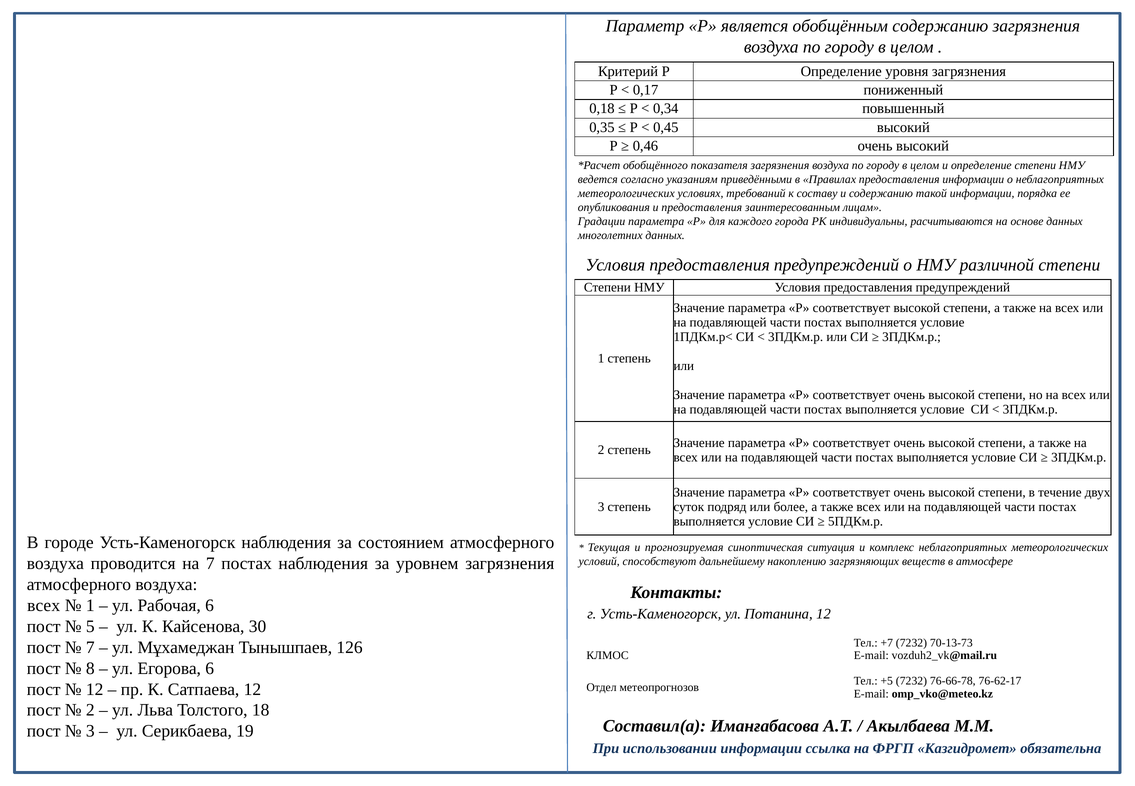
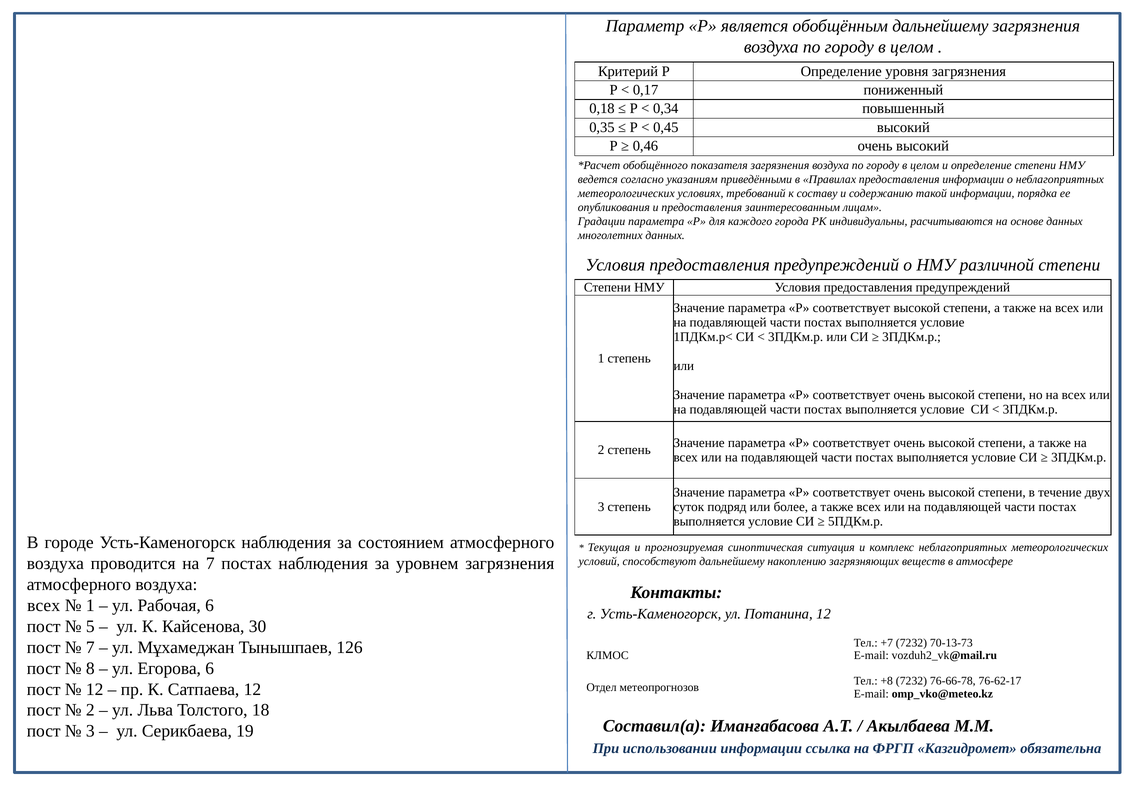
обобщённым содержанию: содержанию -> дальнейшему (940, 26)
+5: +5 -> +8 (887, 681)
